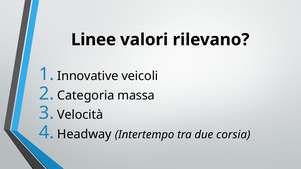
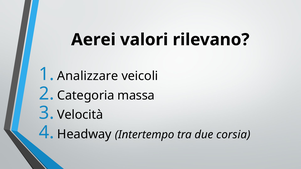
Linee: Linee -> Aerei (93, 40)
Innovative: Innovative -> Analizzare (88, 76)
